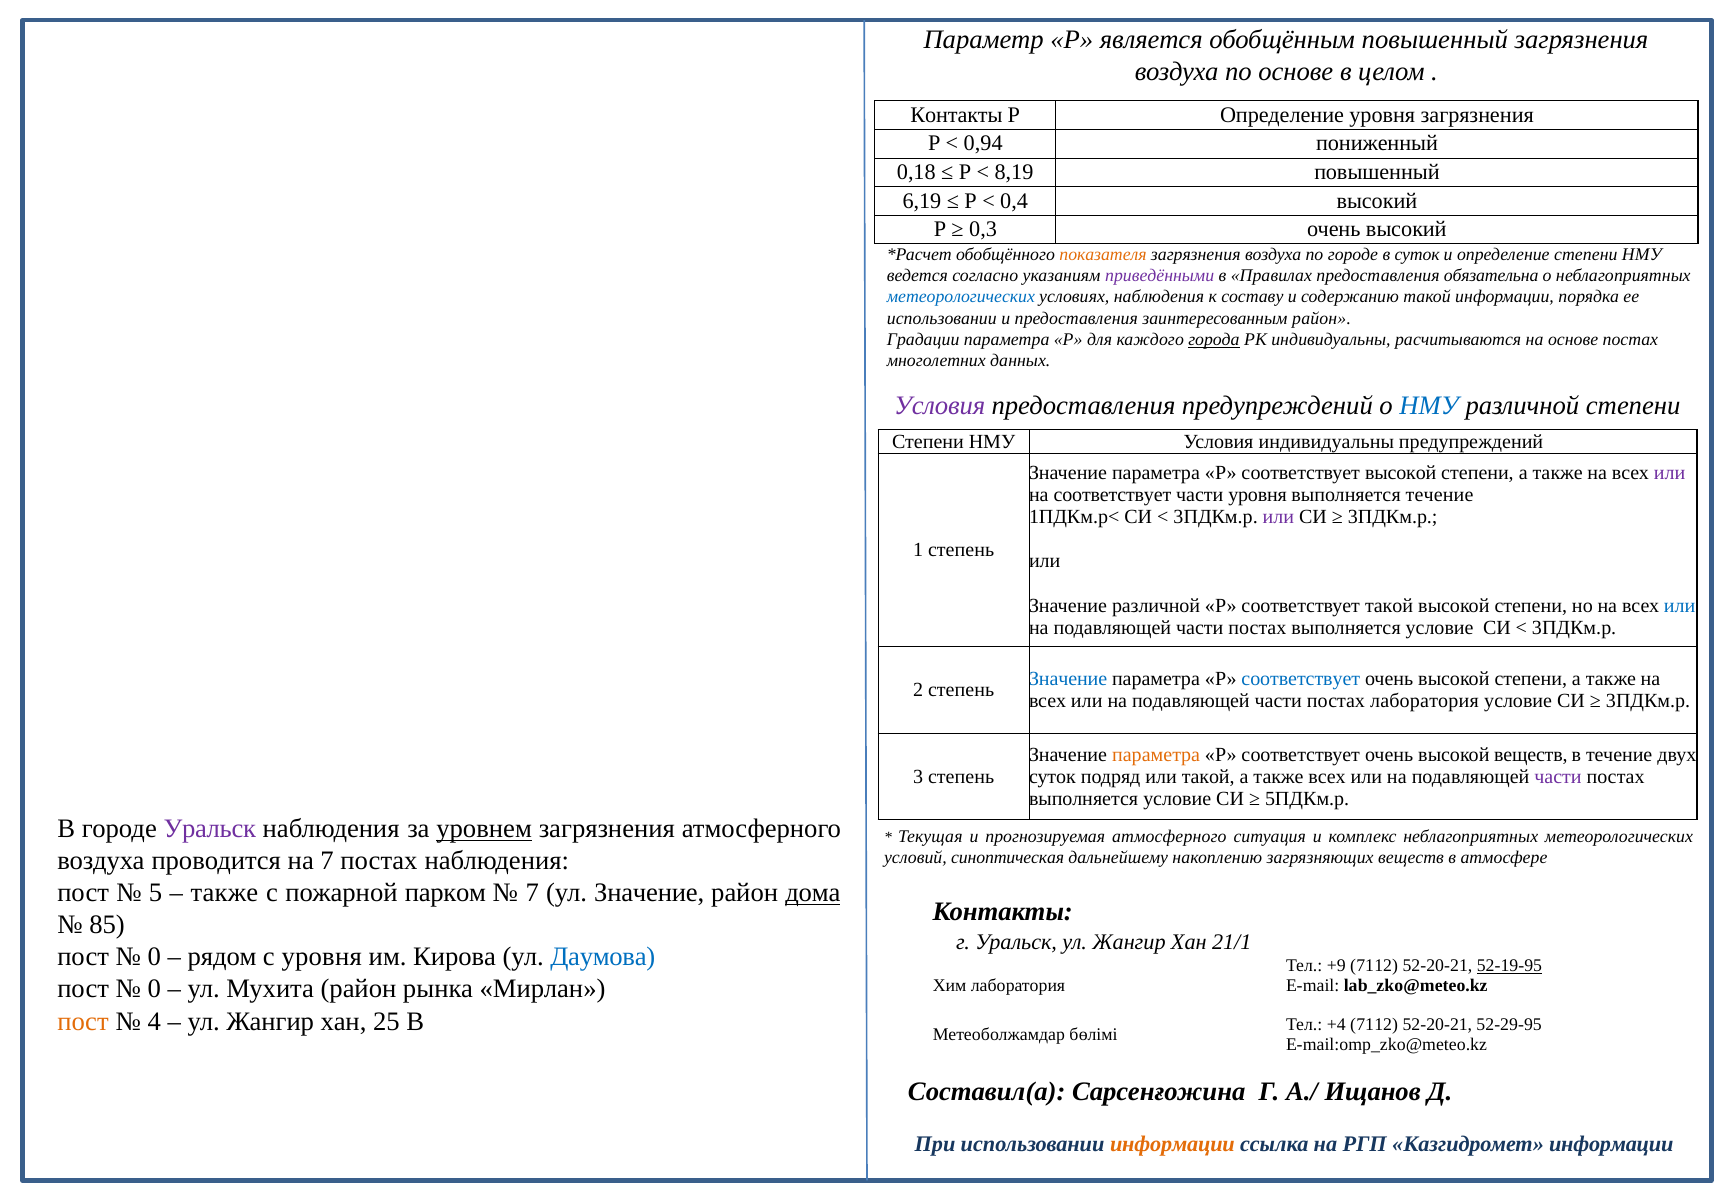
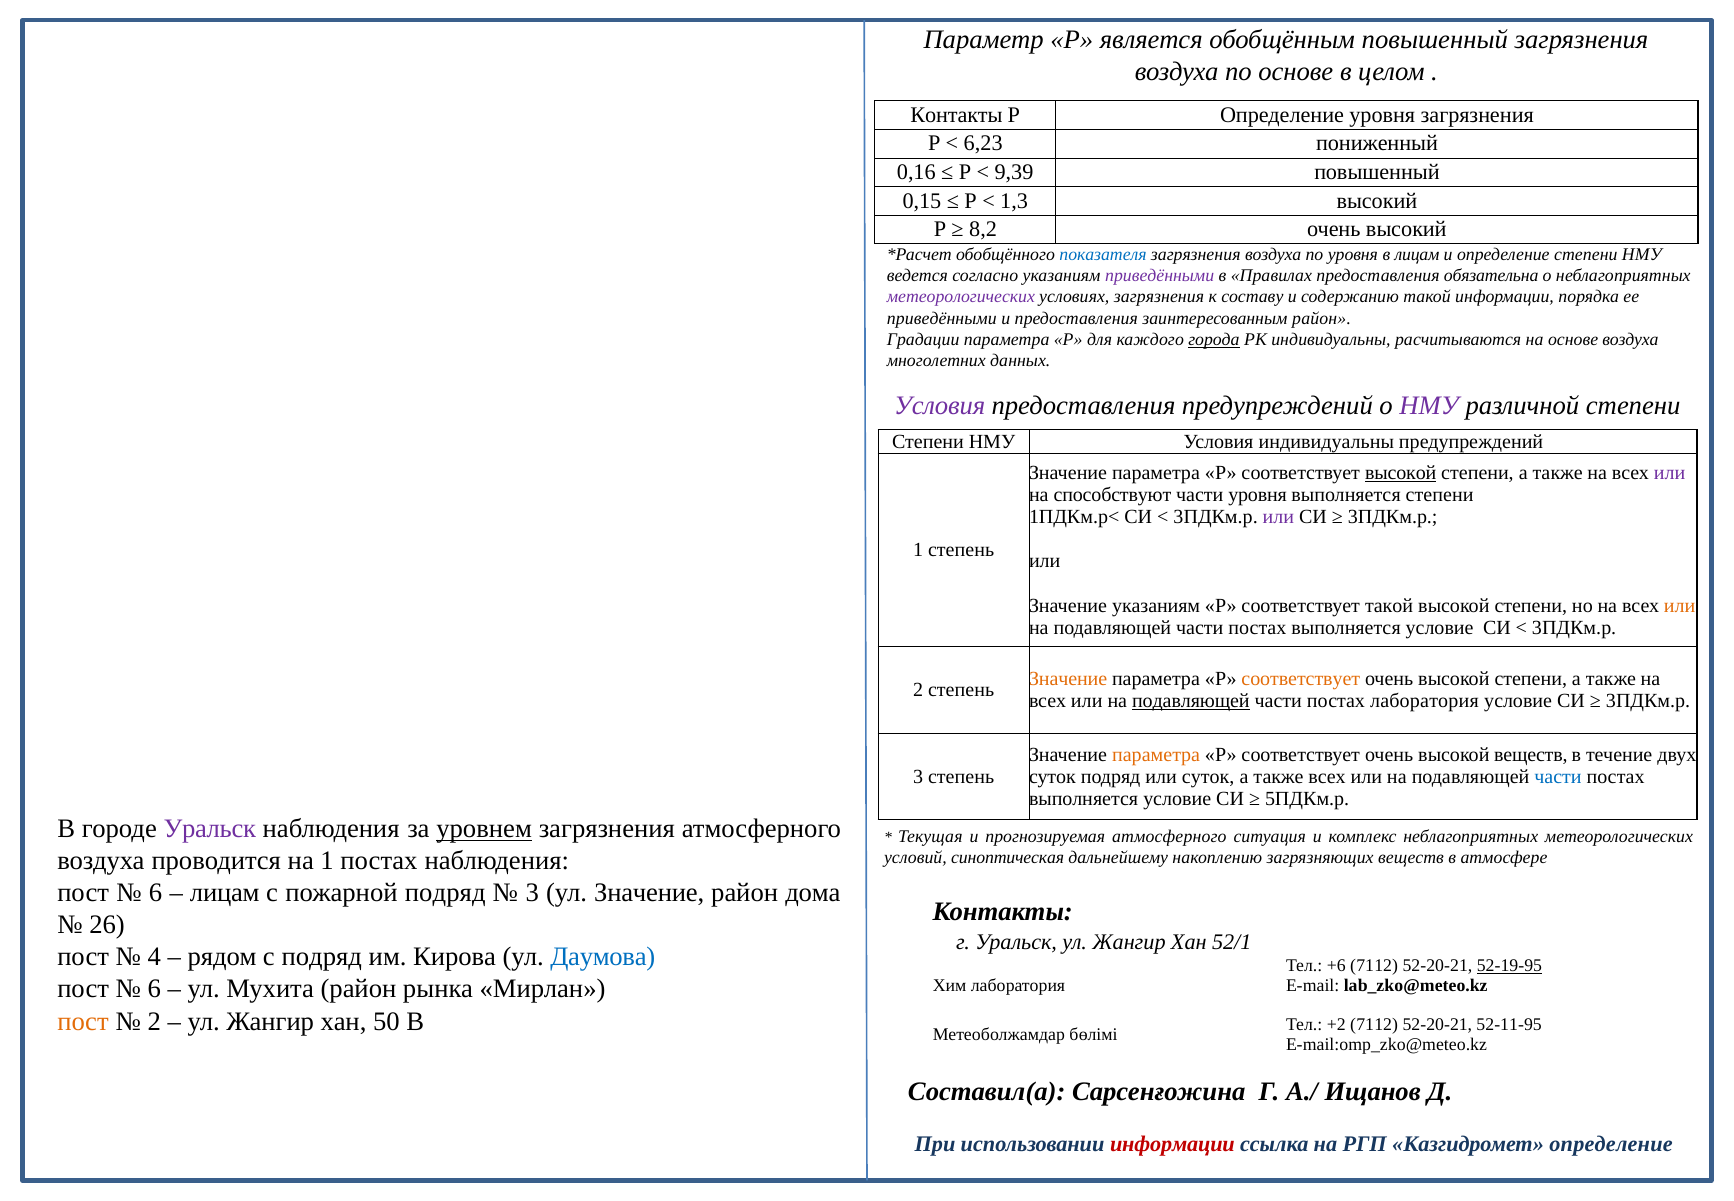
0,94: 0,94 -> 6,23 (983, 144)
0,18: 0,18 -> 0,16 (916, 172)
8,19: 8,19 -> 9,39 (1014, 172)
6,19: 6,19 -> 0,15 (922, 201)
0,4: 0,4 -> 1,3 (1014, 201)
0,3: 0,3 -> 8,2 (983, 229)
показателя colour: orange -> blue (1103, 254)
по городе: городе -> уровня (1353, 254)
в суток: суток -> лицам (1417, 254)
метеорологических colour: blue -> purple (961, 297)
условиях наблюдения: наблюдения -> загрязнения (1159, 297)
использовании: использовании -> приведёнными (942, 318)
основе постах: постах -> воздуха (1630, 339)
НМУ colour: blue -> purple (1429, 406)
высокой underline: none -> present (1401, 472)
на соответствует: соответствует -> способствуют (1112, 494)
выполняется течение: течение -> степени (1440, 494)
Значение различной: различной -> указаниям (1156, 605)
или colour: blue -> orange (1680, 605)
Значение colour: blue -> orange (1068, 679)
соответствует colour: blue -> orange (1301, 679)
подавляющей underline: none -> present (1191, 701)
или такой: такой -> суток (1208, 776)
части colour: purple -> blue (1558, 776)
на 7: 7 -> 1 (327, 861)
5: 5 -> 6 (156, 893)
также: также -> лицам (225, 893)
пожарной парком: парком -> подряд (445, 893)
7: 7 -> 3 (532, 893)
дома underline: present -> none (813, 893)
85: 85 -> 26 (107, 925)
21/1: 21/1 -> 52/1 (1232, 941)
0: 0 -> 4 (154, 957)
с уровня: уровня -> подряд (322, 957)
+9: +9 -> +6 (1336, 966)
0: 0 -> 6 (154, 989)
4: 4 -> 2 (154, 1021)
25: 25 -> 50 (387, 1021)
+4: +4 -> +2 (1336, 1024)
52-29-95: 52-29-95 -> 52-11-95 (1509, 1024)
информации colour: orange -> red (1172, 1143)
Казгидромет информации: информации -> определение (1611, 1143)
